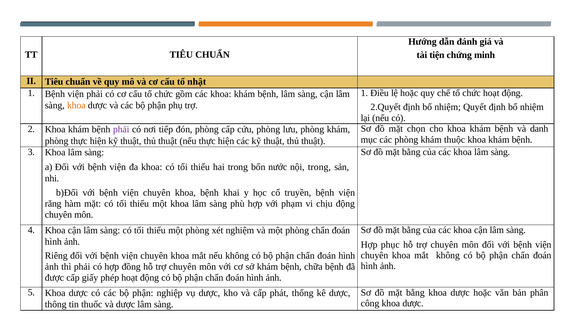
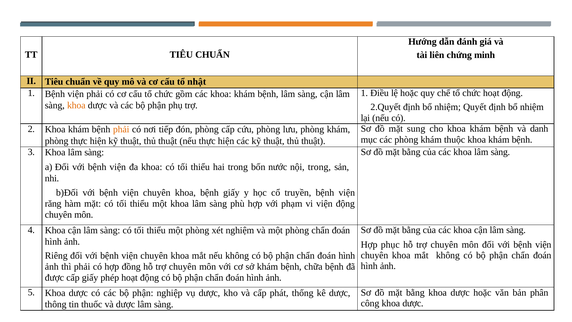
tiện: tiện -> liên (437, 55)
chọn: chọn -> sung (416, 128)
phải colour: purple -> orange (121, 129)
bệnh khai: khai -> giấy (231, 192)
vi chịu: chịu -> viện (324, 203)
